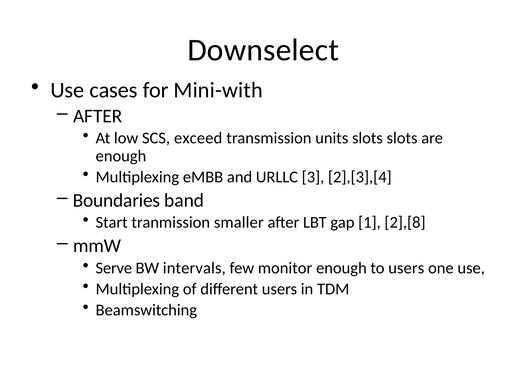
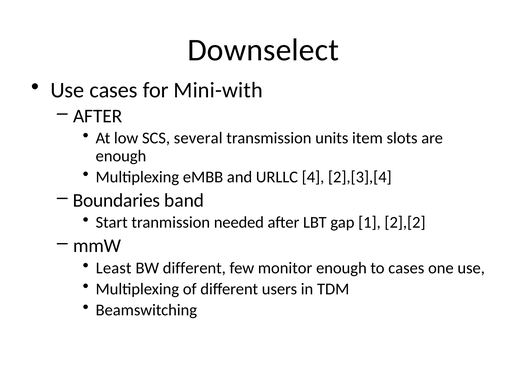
exceed: exceed -> several (198, 138)
units slots: slots -> item (367, 138)
3: 3 -> 4 (313, 177)
smaller: smaller -> needed (239, 222)
2],[8: 2],[8 -> 2],[2 (405, 222)
Serve: Serve -> Least (114, 268)
BW intervals: intervals -> different (194, 268)
to users: users -> cases (406, 268)
